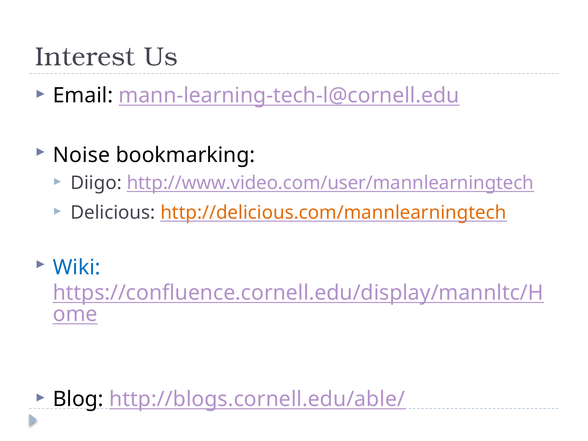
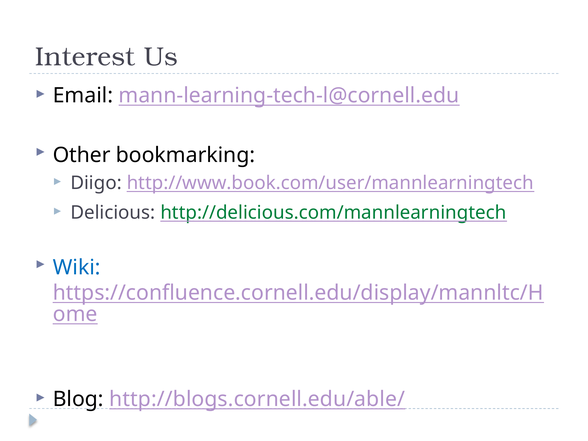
Noise: Noise -> Other (82, 155)
http://www.video.com/user/mannlearningtech: http://www.video.com/user/mannlearningtech -> http://www.book.com/user/mannlearningtech (330, 183)
http://delicious.com/mannlearningtech colour: orange -> green (333, 213)
